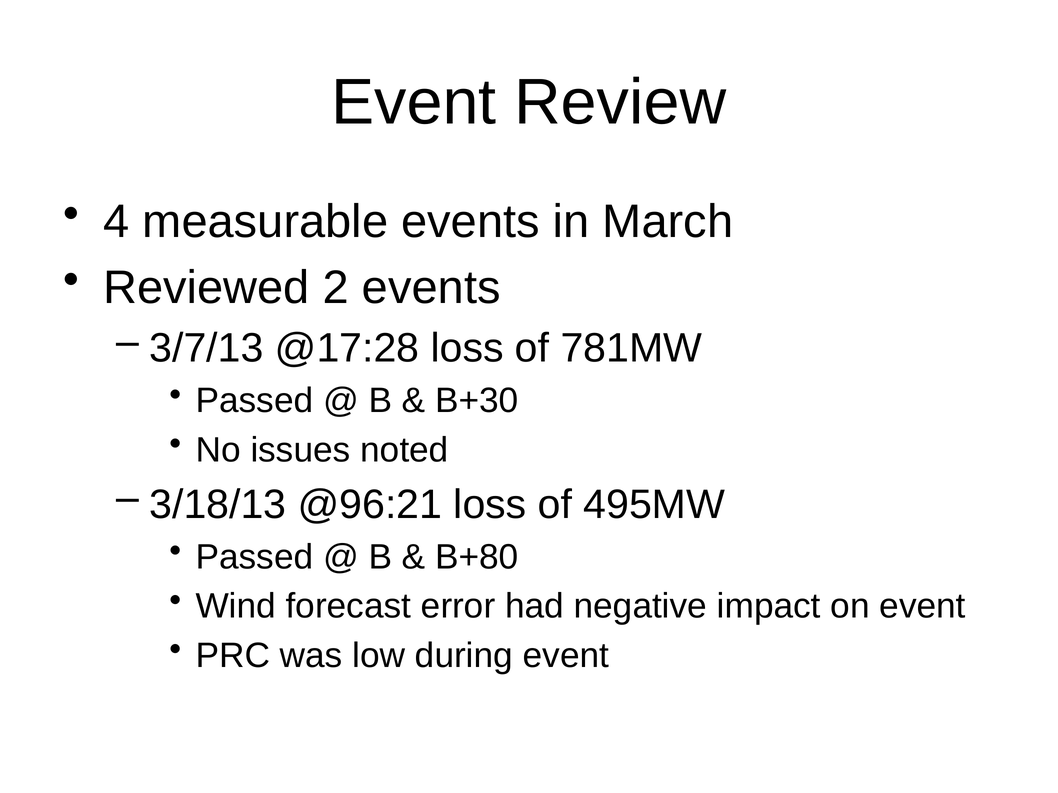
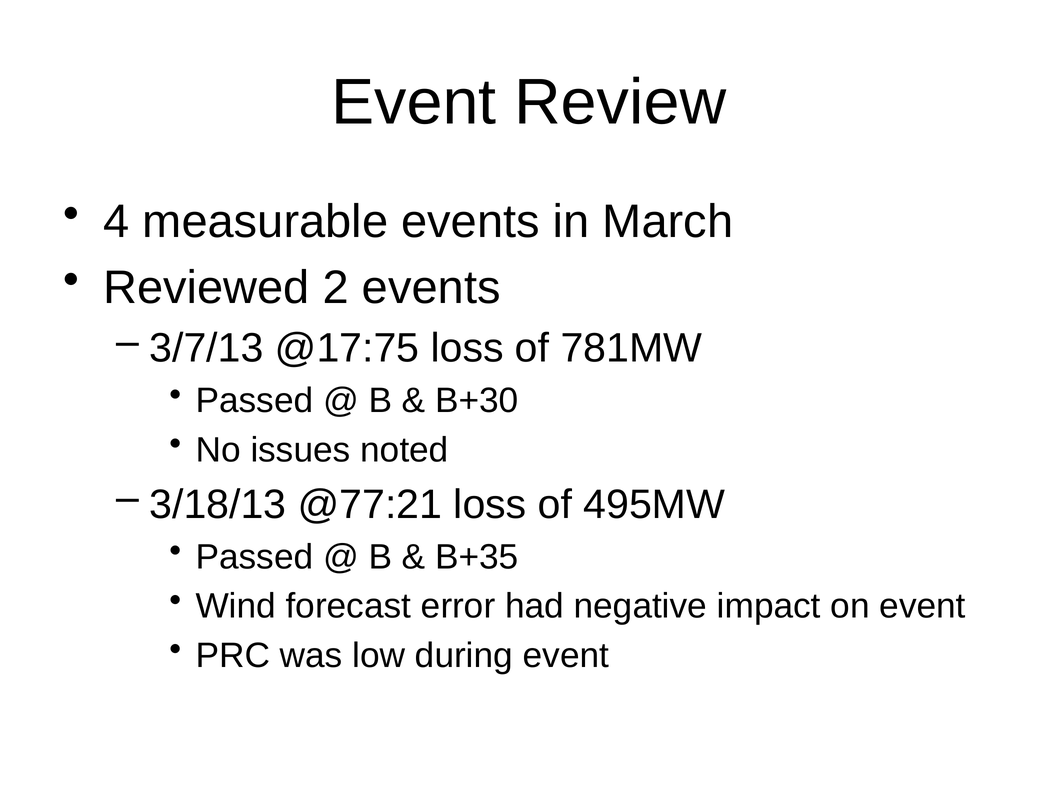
@17:28: @17:28 -> @17:75 (347, 349)
@96:21: @96:21 -> @77:21 (370, 505)
B+80: B+80 -> B+35 (477, 557)
